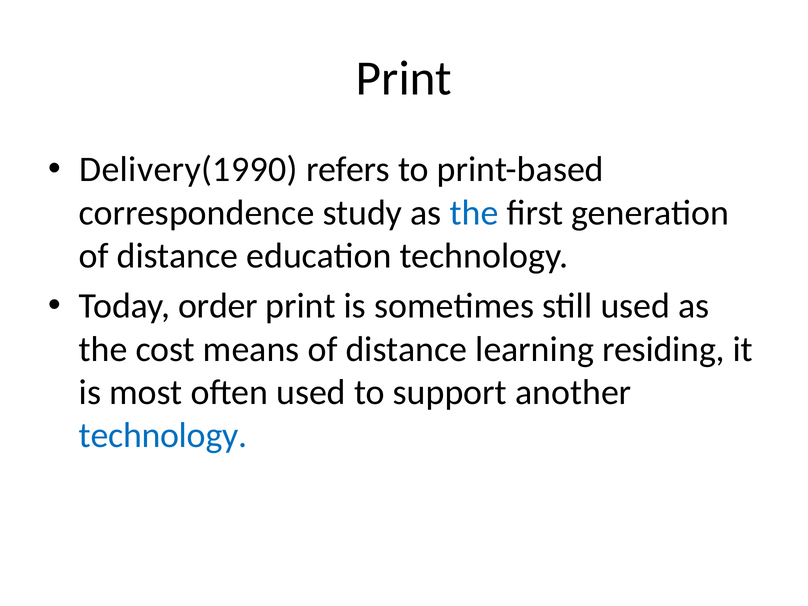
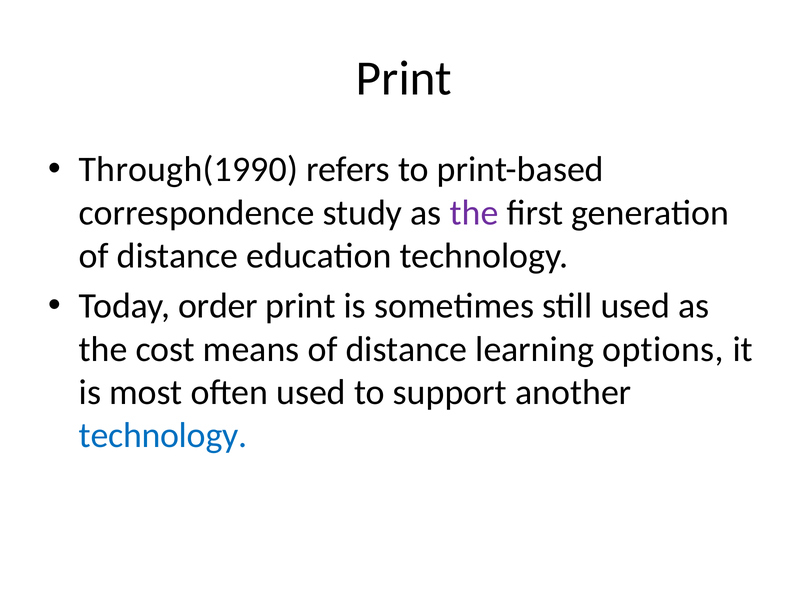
Delivery(1990: Delivery(1990 -> Through(1990 (188, 170)
the colour: blue -> purple (474, 213)
residing: residing -> options (663, 349)
